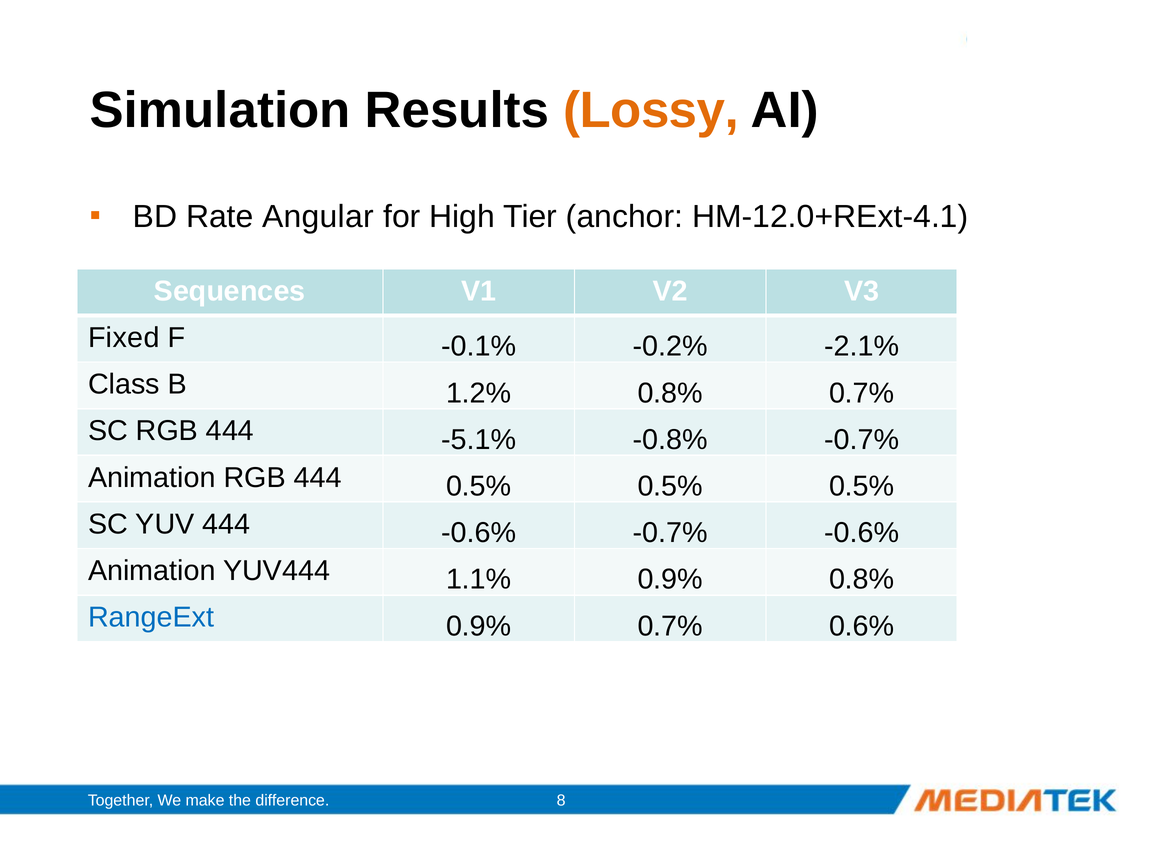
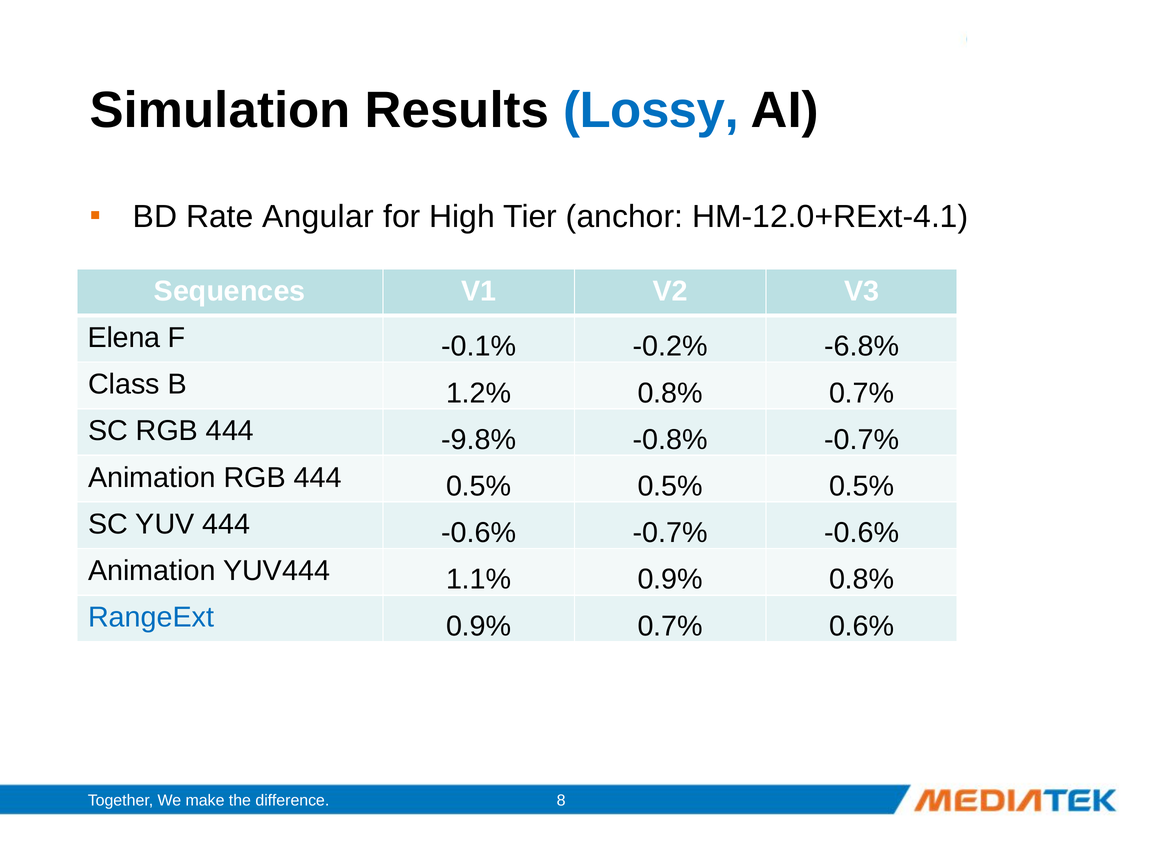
Lossy colour: orange -> blue (651, 110)
Fixed: Fixed -> Elena (124, 338)
-2.1%: -2.1% -> -6.8% (862, 346)
-5.1%: -5.1% -> -9.8% (479, 440)
